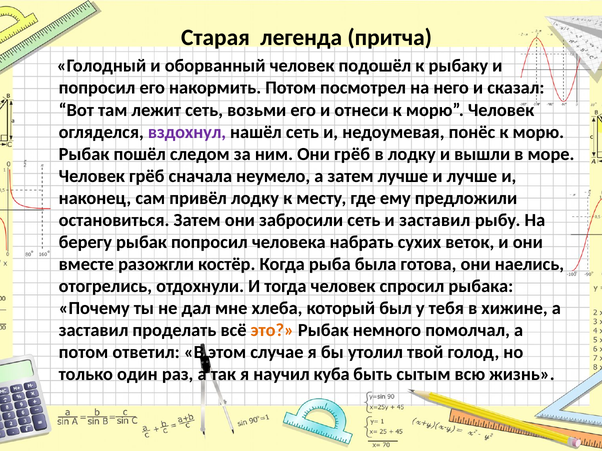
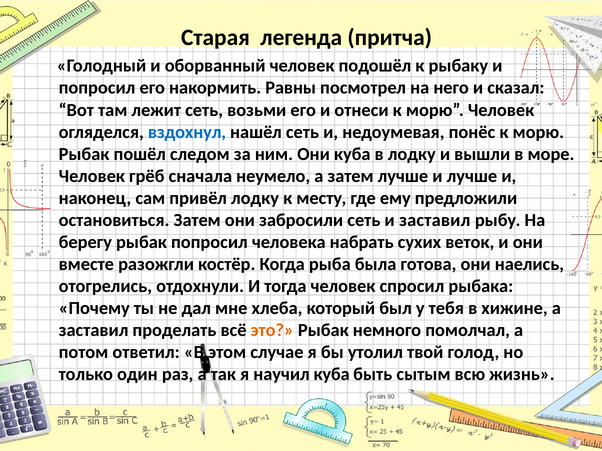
накормить Потом: Потом -> Равны (291, 88)
вздохнул colour: purple -> blue (187, 132)
Они грёб: грёб -> куба (352, 154)
